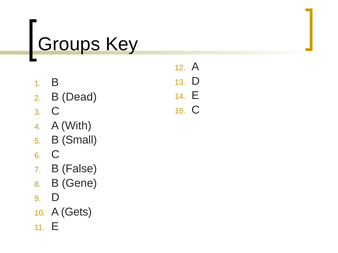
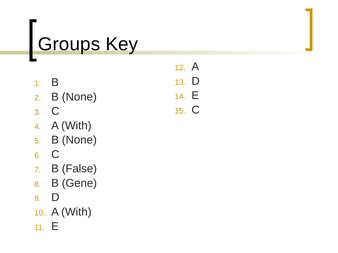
Dead: Dead -> None (79, 97)
Small: Small -> None (79, 140)
Gets: Gets -> With (76, 212)
